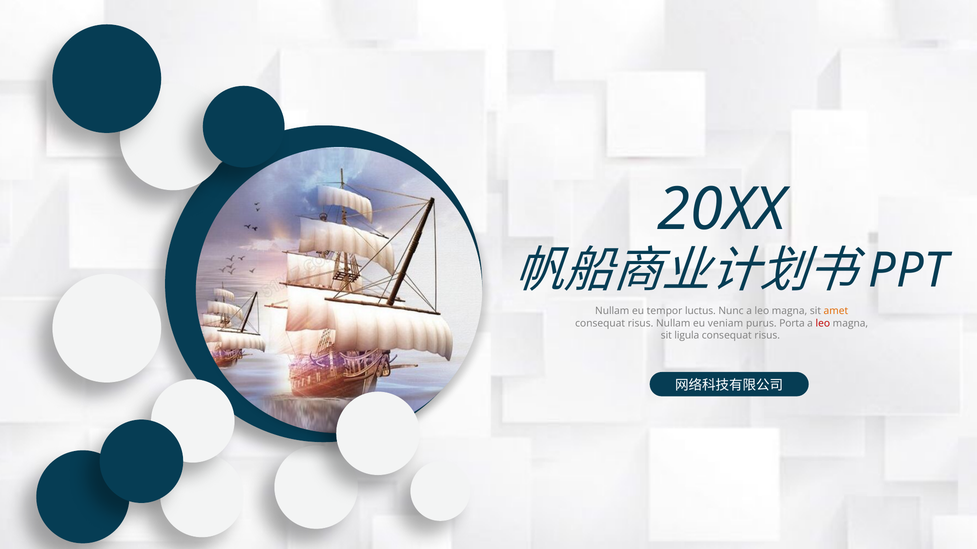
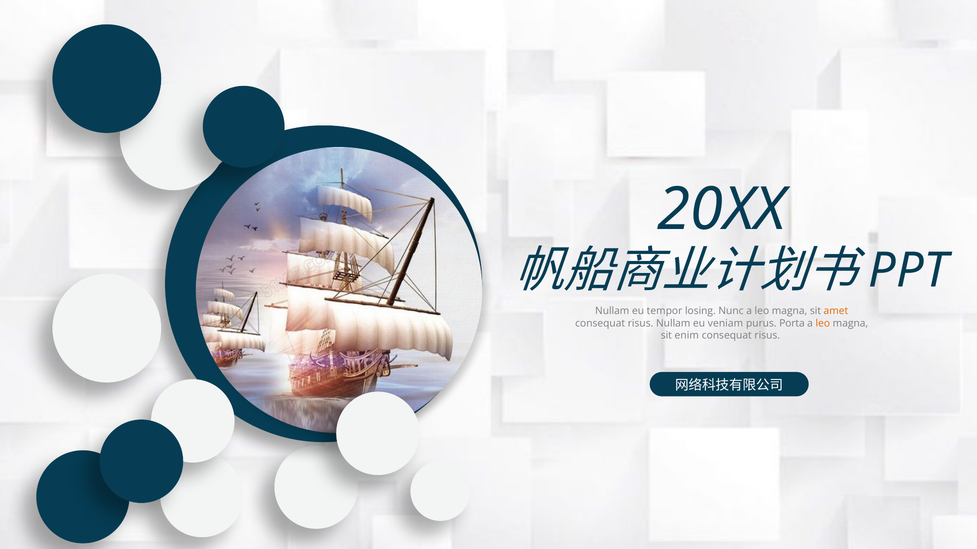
luctus: luctus -> losing (700, 311)
leo colour: red -> orange (823, 324)
ligula: ligula -> enim (687, 336)
